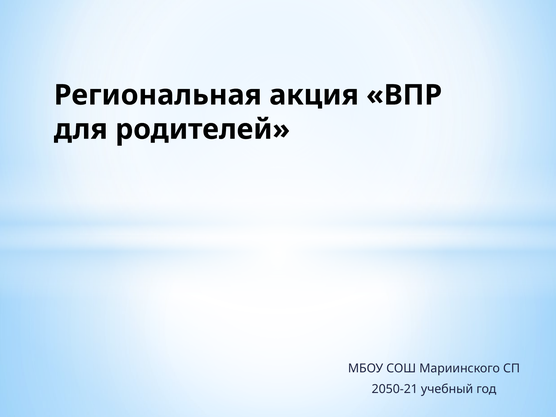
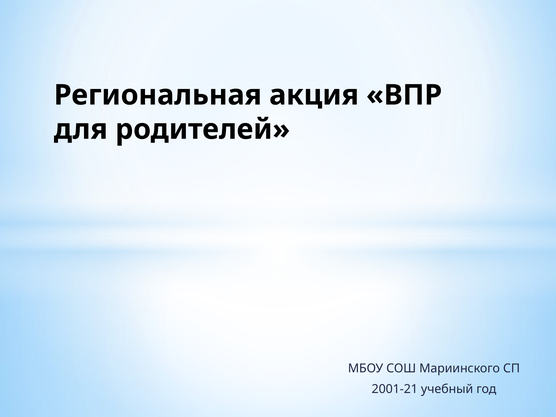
2050-21: 2050-21 -> 2001-21 (395, 389)
